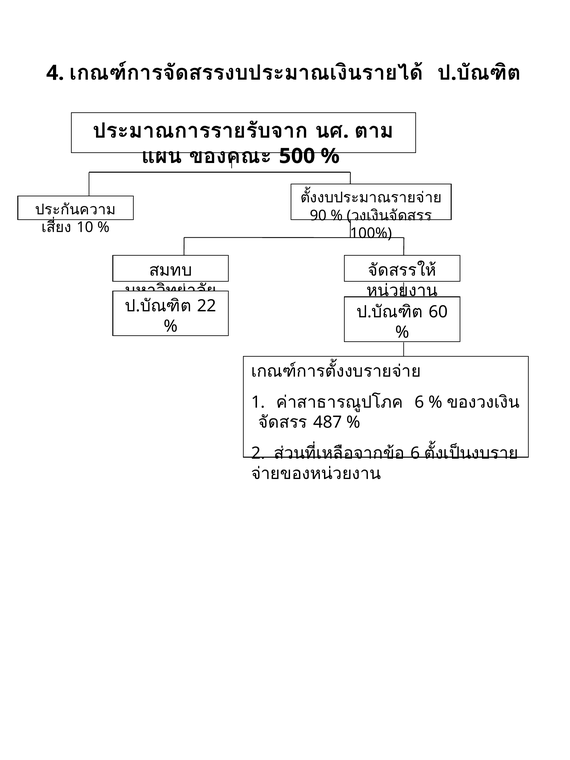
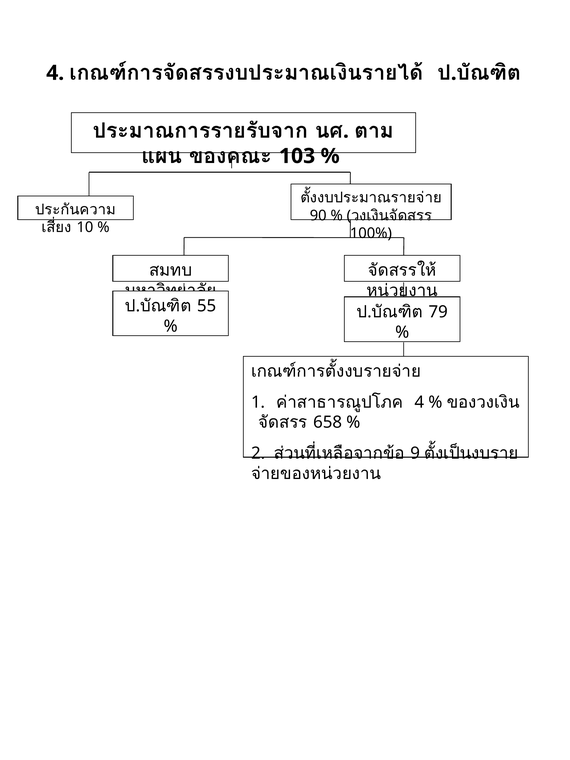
500: 500 -> 103 (297, 156)
22: 22 -> 55 (207, 306)
60: 60 -> 79 (438, 312)
6: 6 -> 4 (419, 402)
487: 487 -> 658 (328, 422)
6: 6 -> 9 (415, 453)
